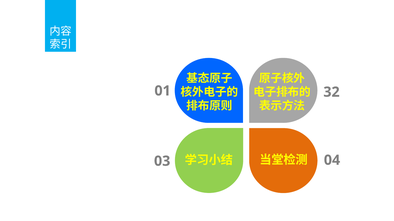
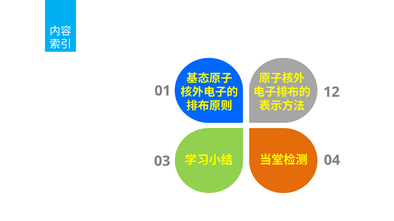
32: 32 -> 12 (332, 92)
